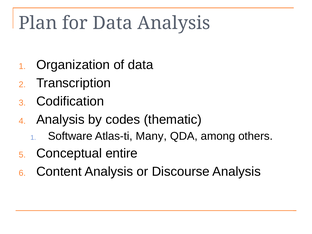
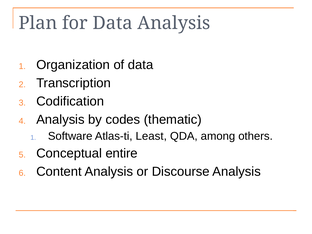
Many: Many -> Least (151, 136)
